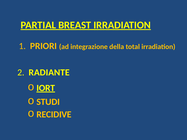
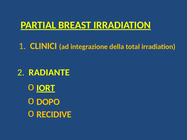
PRIORI: PRIORI -> CLINICI (44, 46)
STUDI: STUDI -> DOPO (48, 102)
